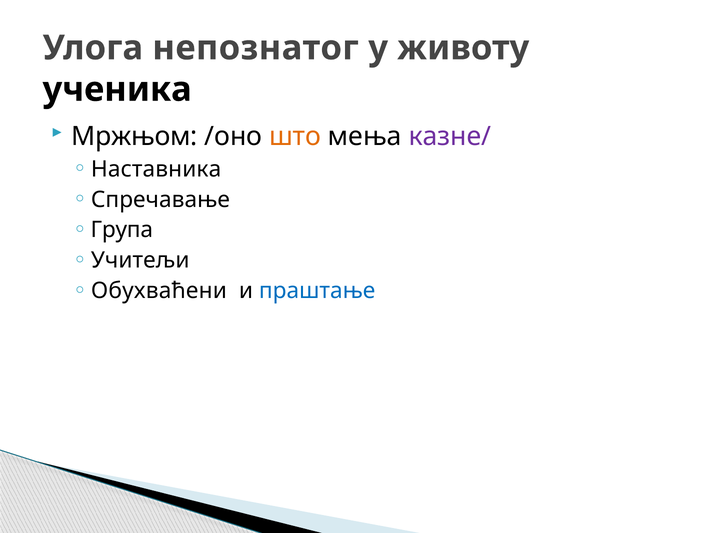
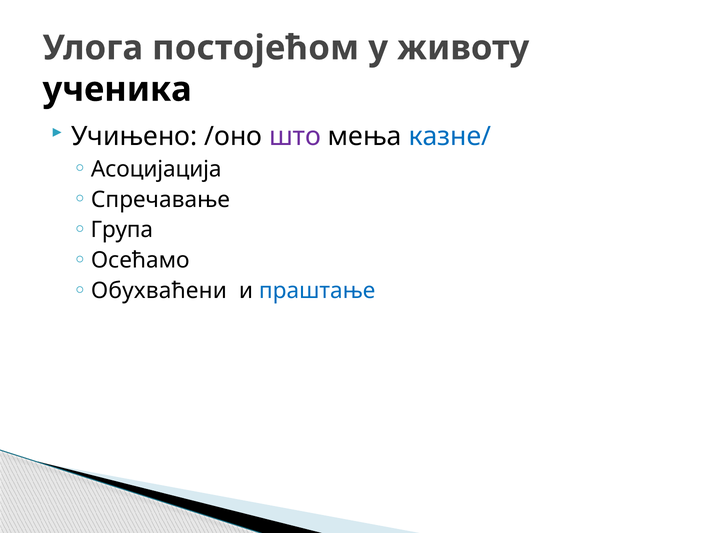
непознатог: непознатог -> постојећом (256, 48)
Мржњом: Мржњом -> Учињено (134, 137)
што colour: orange -> purple (295, 137)
казне/ colour: purple -> blue (450, 137)
Наставника: Наставника -> Асоцијација (156, 169)
Учитељи: Учитељи -> Осећамо (140, 261)
